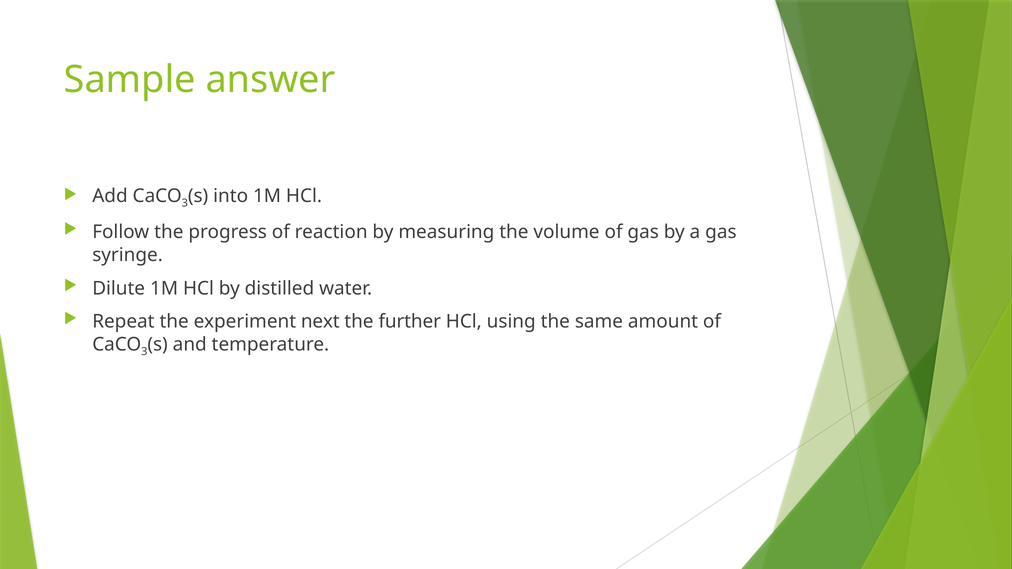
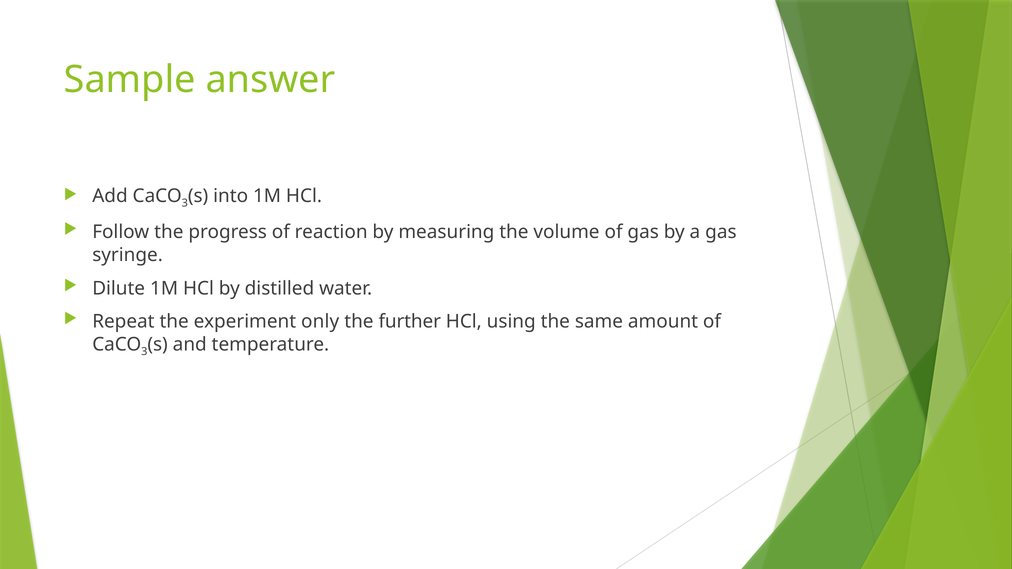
next: next -> only (320, 322)
